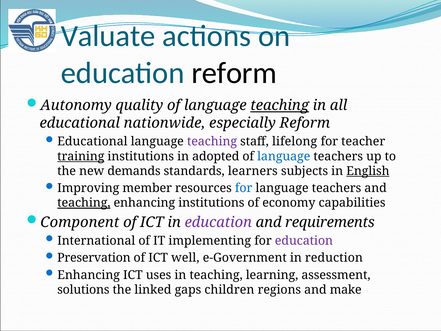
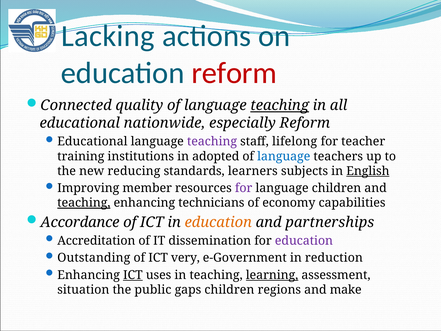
Valuate: Valuate -> Lacking (108, 36)
reform colour: black -> red (234, 73)
Autonomy: Autonomy -> Connected (76, 105)
training underline: present -> none (81, 156)
demands: demands -> reducing (134, 171)
for colour: blue -> purple (244, 188)
teachers: teachers -> children (336, 188)
enhancing institutions: institutions -> technicians (211, 203)
Component: Component -> Accordance (80, 222)
education colour: purple -> orange (218, 222)
requirements: requirements -> partnerships (330, 222)
International: International -> Accreditation (96, 240)
implementing: implementing -> dissemination (210, 240)
Preservation: Preservation -> Outstanding (94, 258)
well: well -> very (185, 258)
ICT underline: none -> present (133, 275)
learning underline: none -> present (272, 275)
solutions: solutions -> situation (83, 289)
linked: linked -> public (153, 289)
